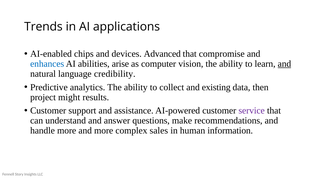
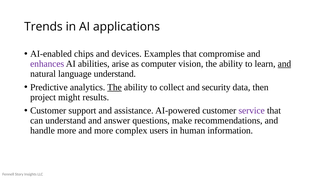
Advanced: Advanced -> Examples (162, 54)
enhances colour: blue -> purple (47, 64)
language credibility: credibility -> understand (115, 74)
The underline: none -> present (115, 87)
existing: existing -> security (216, 87)
sales: sales -> users (159, 131)
